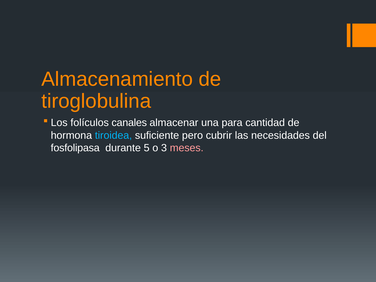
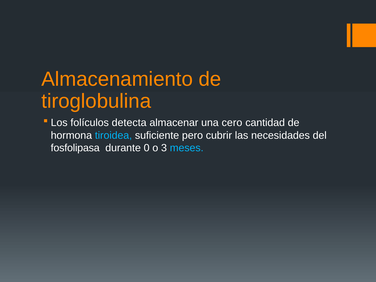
canales: canales -> detecta (129, 123)
para: para -> cero (232, 123)
5: 5 -> 0 (147, 148)
meses colour: pink -> light blue (187, 148)
